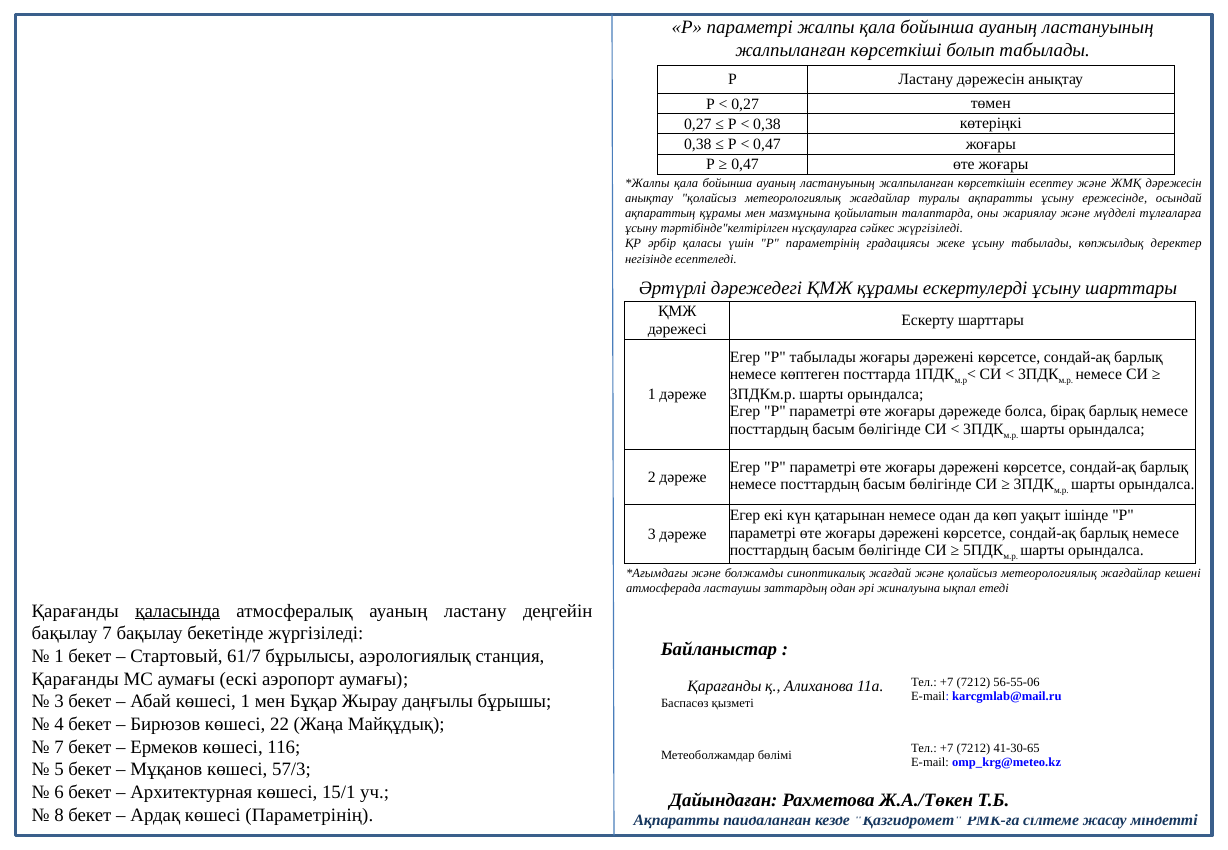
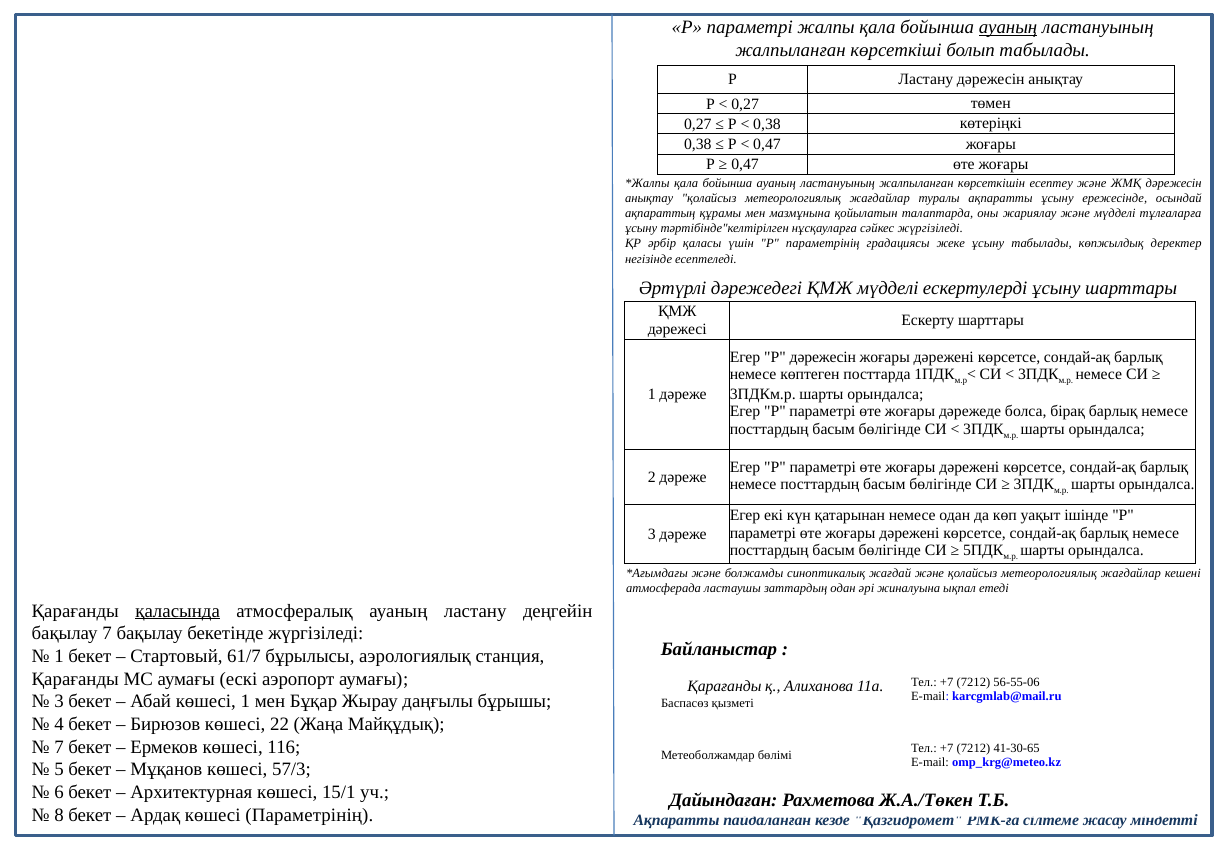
ауаның underline: none -> present (1008, 28)
ҚМЖ құрамы: құрамы -> мүдделі (888, 288)
Р табылады: табылады -> дәрежесін (823, 357)
